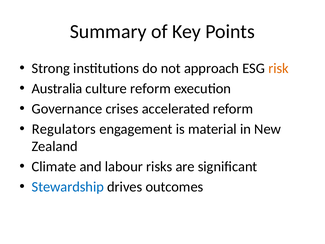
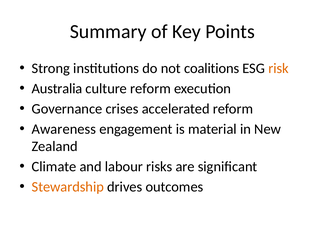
approach: approach -> coalitions (212, 68)
Regulators: Regulators -> Awareness (64, 129)
Stewardship colour: blue -> orange (68, 187)
